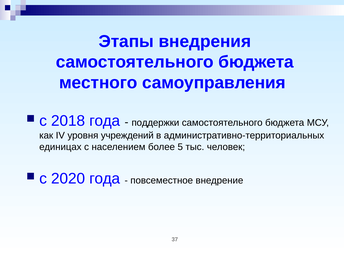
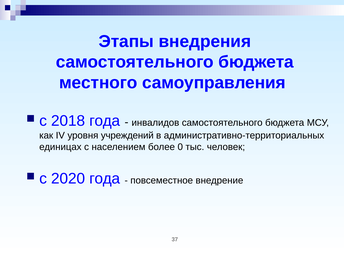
поддержки: поддержки -> инвалидов (155, 123)
5: 5 -> 0 (180, 147)
